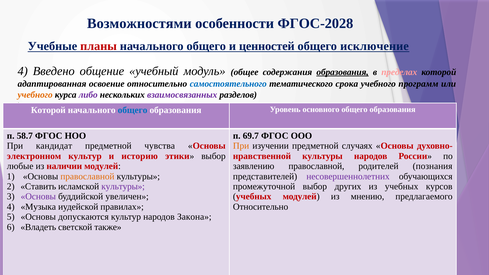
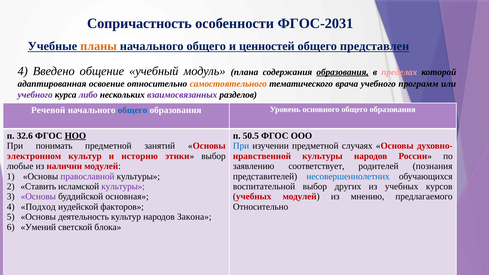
Возможностями: Возможностями -> Сопричастность (139, 23)
ФГОС-2028: ФГОС-2028 -> ФГОС-2031 (315, 23)
планы colour: red -> orange (99, 46)
исключение: исключение -> представлен (375, 46)
общее: общее -> плана (244, 72)
самостоятельного colour: blue -> orange (228, 84)
срока: срока -> врача (347, 84)
учебного colour: orange -> purple (35, 95)
Которой: Которой -> Речевой (48, 110)
58.7: 58.7 -> 32.6 (25, 136)
НОО underline: none -> present (75, 136)
69.7: 69.7 -> 50.5 (251, 136)
кандидат: кандидат -> понимать (54, 146)
чувства: чувства -> занятий (160, 146)
При colour: orange -> blue (241, 146)
заявлению православной: православной -> соответствует (316, 166)
православной colour: orange -> purple (87, 176)
несовершеннолетних colour: purple -> blue (348, 176)
промежуточной: промежуточной -> воспитательной (264, 186)
увеличен: увеличен -> основная (127, 197)
Музыка: Музыка -> Подход (38, 207)
правилах: правилах -> факторов (122, 207)
допускаются: допускаются -> деятельность (84, 217)
Владеть: Владеть -> Умений (38, 227)
также: также -> блока (108, 227)
